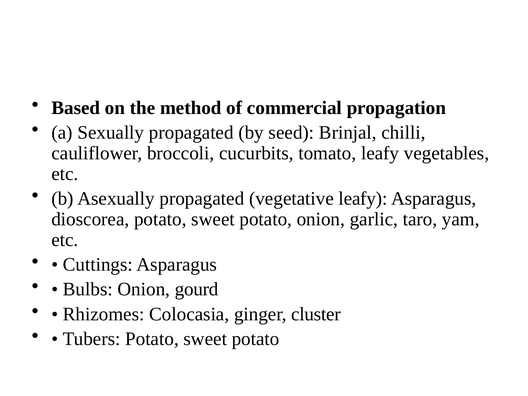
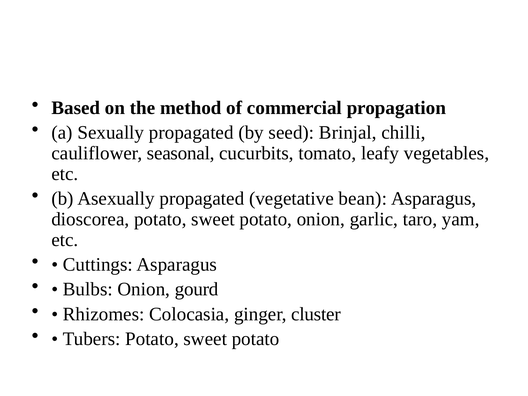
broccoli: broccoli -> seasonal (181, 153)
vegetative leafy: leafy -> bean (363, 199)
